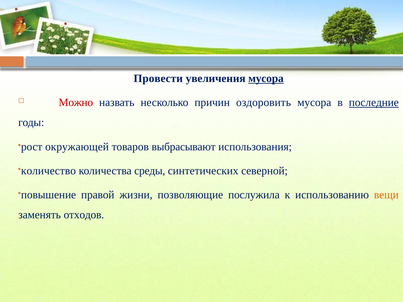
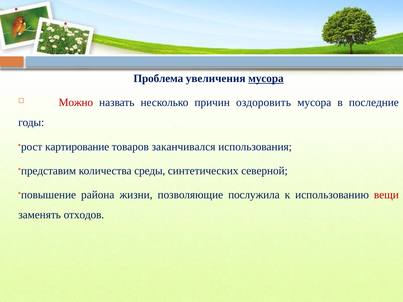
Провести: Провести -> Проблема (158, 79)
последние underline: present -> none (374, 103)
окружающей: окружающей -> картирование (77, 147)
выбрасывают: выбрасывают -> заканчивался (184, 147)
количество: количество -> представим (49, 171)
правой: правой -> района (98, 195)
вещи colour: orange -> red (386, 195)
